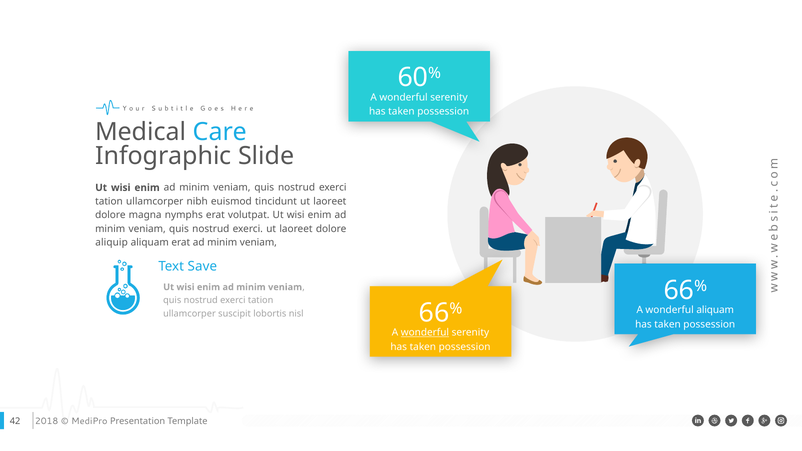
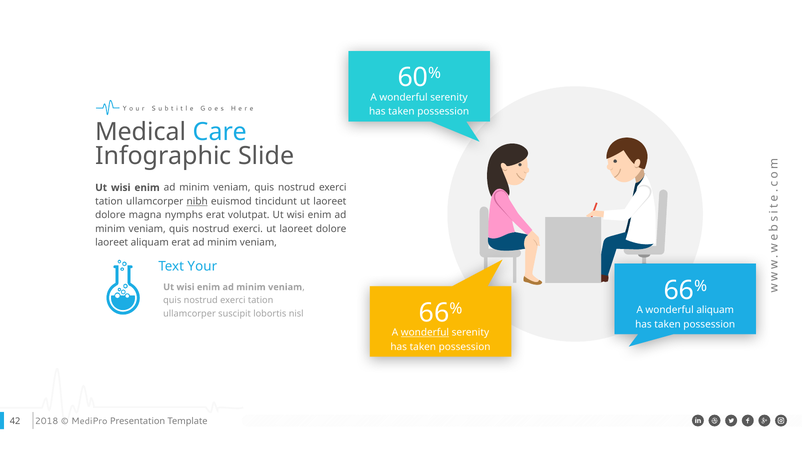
nibh underline: none -> present (197, 201)
aliquip: aliquip -> laoreet (112, 243)
Save: Save -> Your (202, 266)
